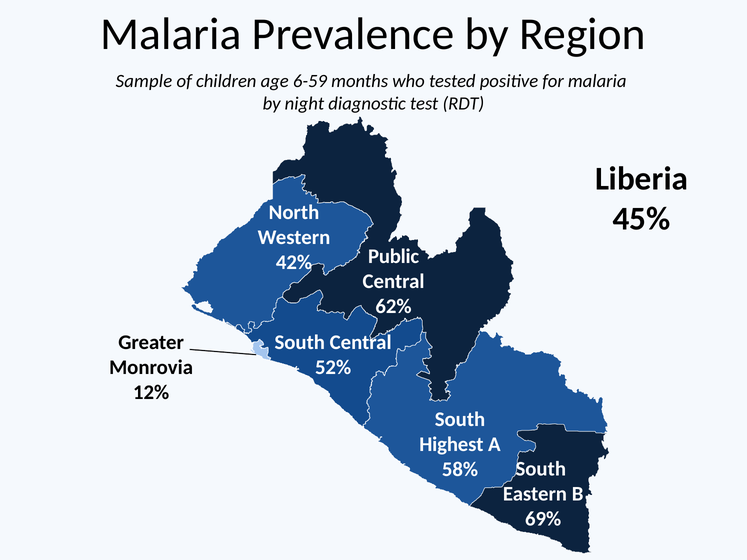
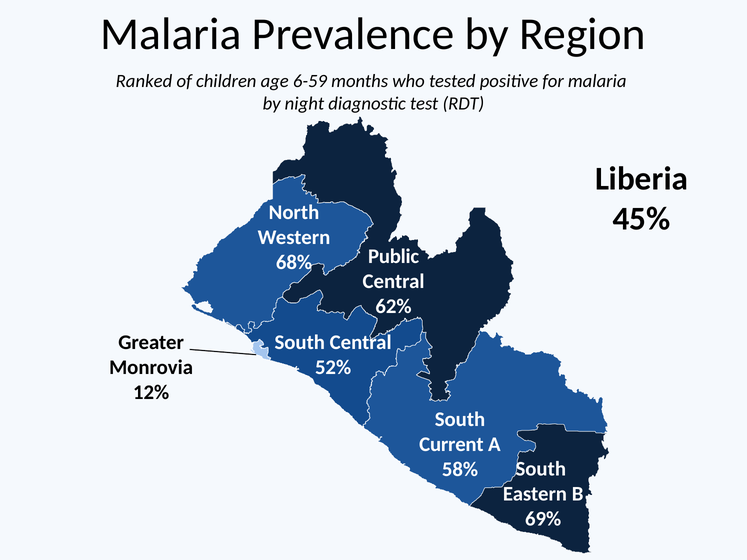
Sample: Sample -> Ranked (144, 81)
42%: 42% -> 68% (294, 262)
Highest: Highest -> Current (451, 444)
